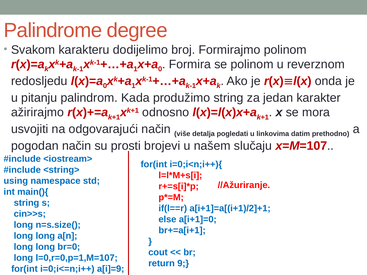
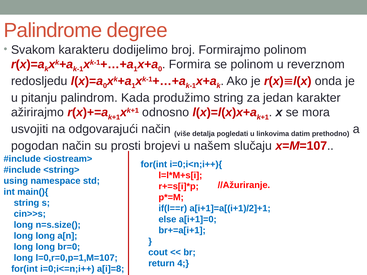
9: 9 -> 4 (183, 264)
a[i]=9: a[i]=9 -> a[i]=8 (111, 269)
